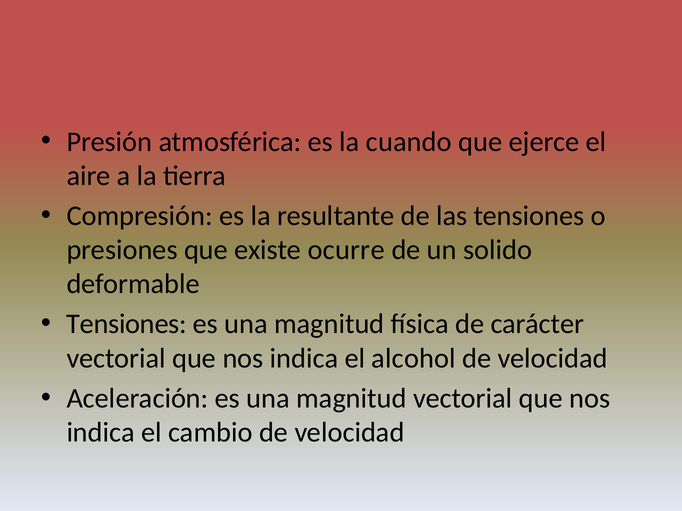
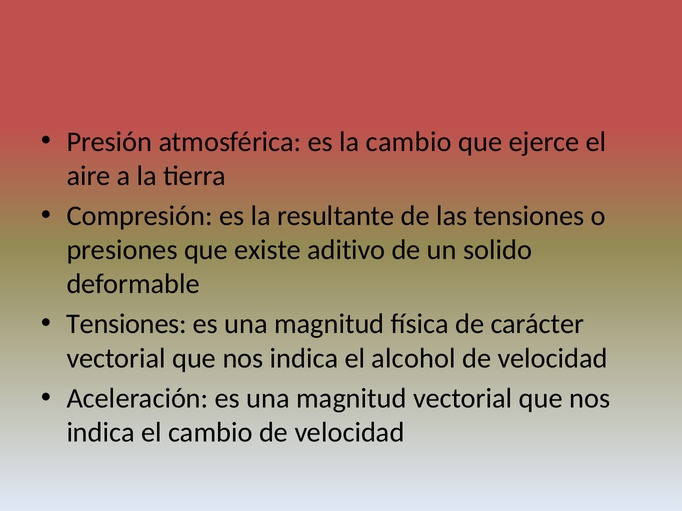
la cuando: cuando -> cambio (409, 142)
ocurre: ocurre -> aditivo (346, 250)
